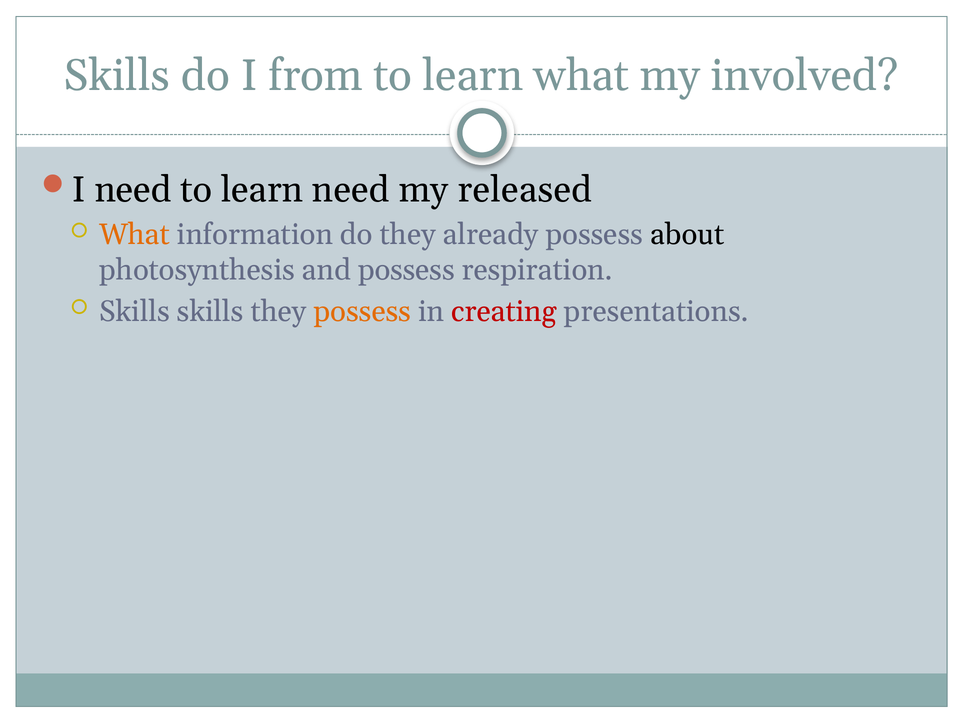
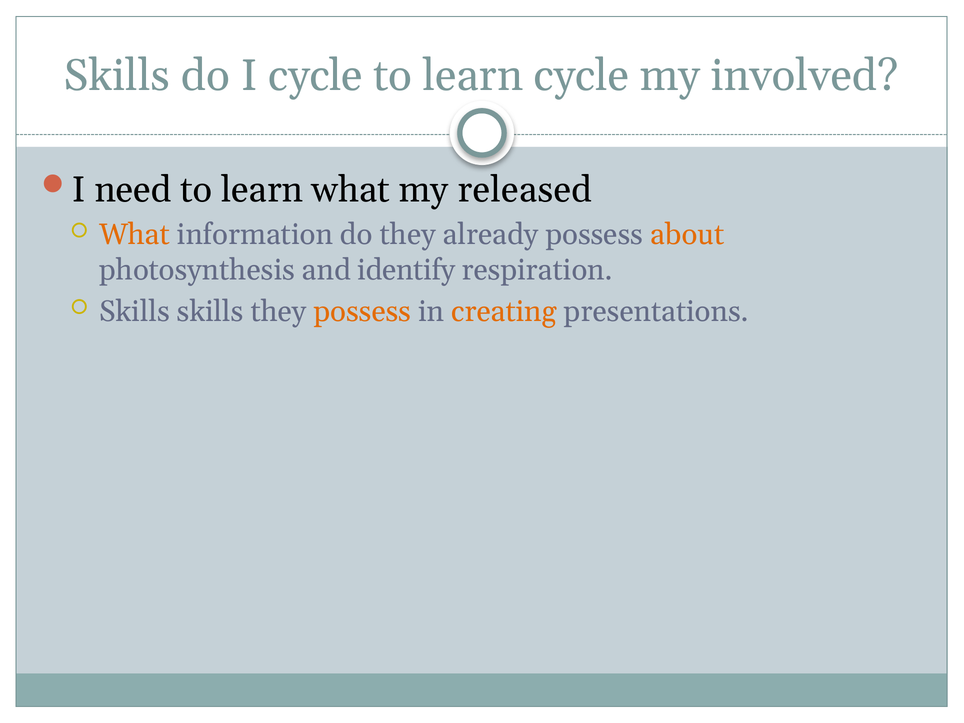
I from: from -> cycle (316, 76)
learn what: what -> cycle (581, 76)
learn need: need -> what (351, 190)
about colour: black -> orange (687, 235)
and possess: possess -> identify (406, 270)
creating colour: red -> orange (504, 311)
